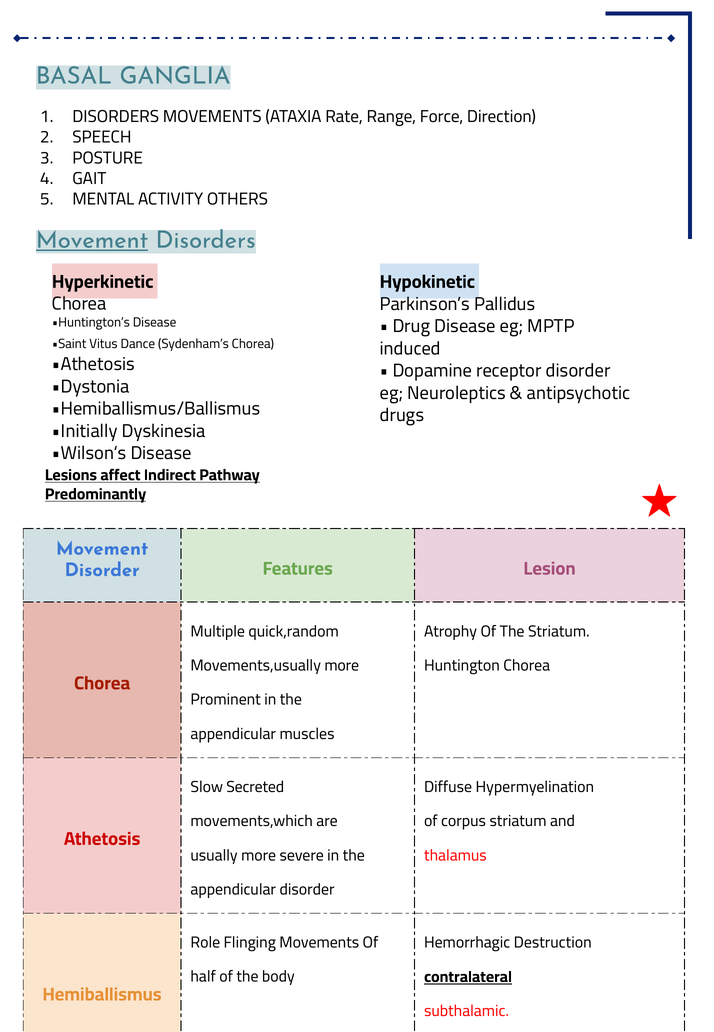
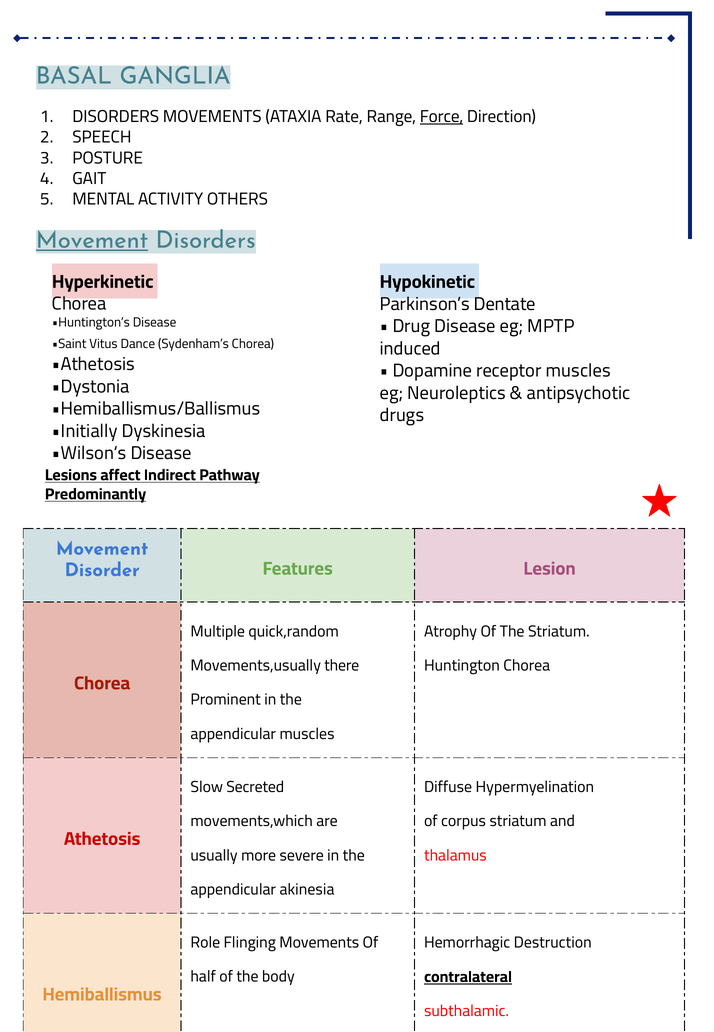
Force underline: none -> present (442, 116)
Pallidus: Pallidus -> Dentate (505, 304)
receptor disorder: disorder -> muscles (578, 370)
Movements,usually more: more -> there (342, 665)
appendicular disorder: disorder -> akinesia (307, 889)
